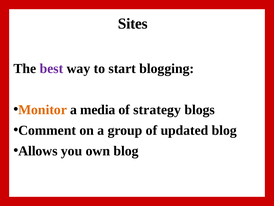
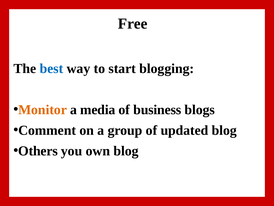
Sites: Sites -> Free (133, 24)
best colour: purple -> blue (51, 68)
strategy: strategy -> business (157, 109)
Allows: Allows -> Others (38, 151)
